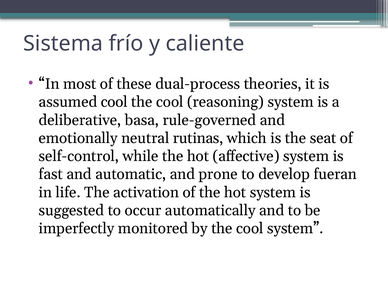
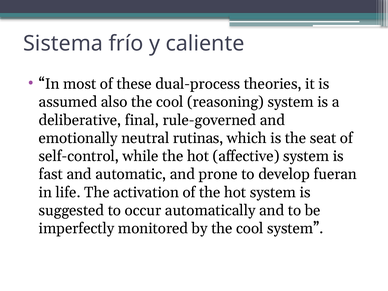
assumed cool: cool -> also (114, 102)
basa: basa -> final (142, 120)
